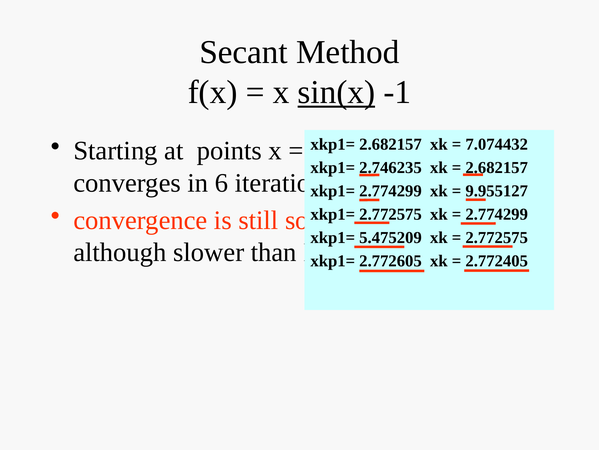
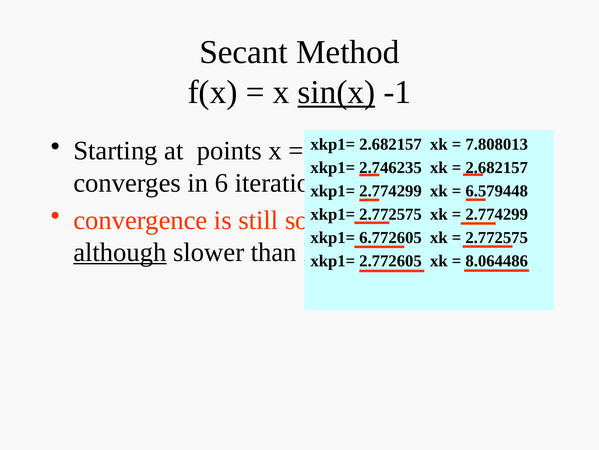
7.074432: 7.074432 -> 7.808013 (497, 144)
9.955127: 9.955127 -> 6.579448 (497, 191)
5.475209: 5.475209 -> 6.772605 (390, 237)
although underline: none -> present (120, 252)
2.772405: 2.772405 -> 8.064486 (497, 260)
